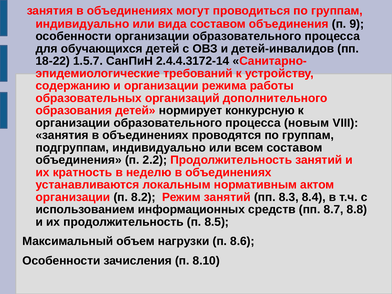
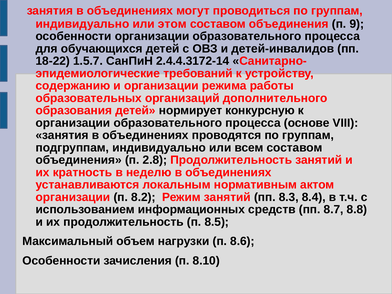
вида: вида -> этом (172, 24)
новым: новым -> основе (307, 123)
2.2: 2.2 -> 2.8 (155, 160)
